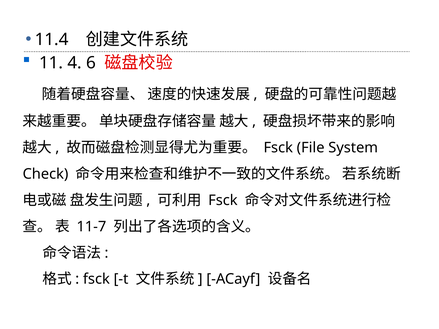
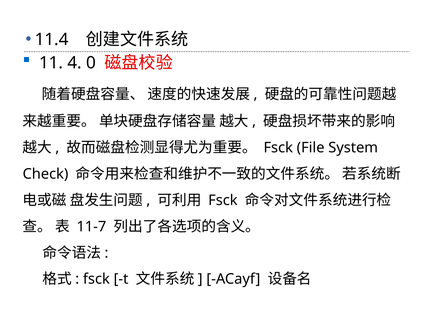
6: 6 -> 0 (91, 63)
